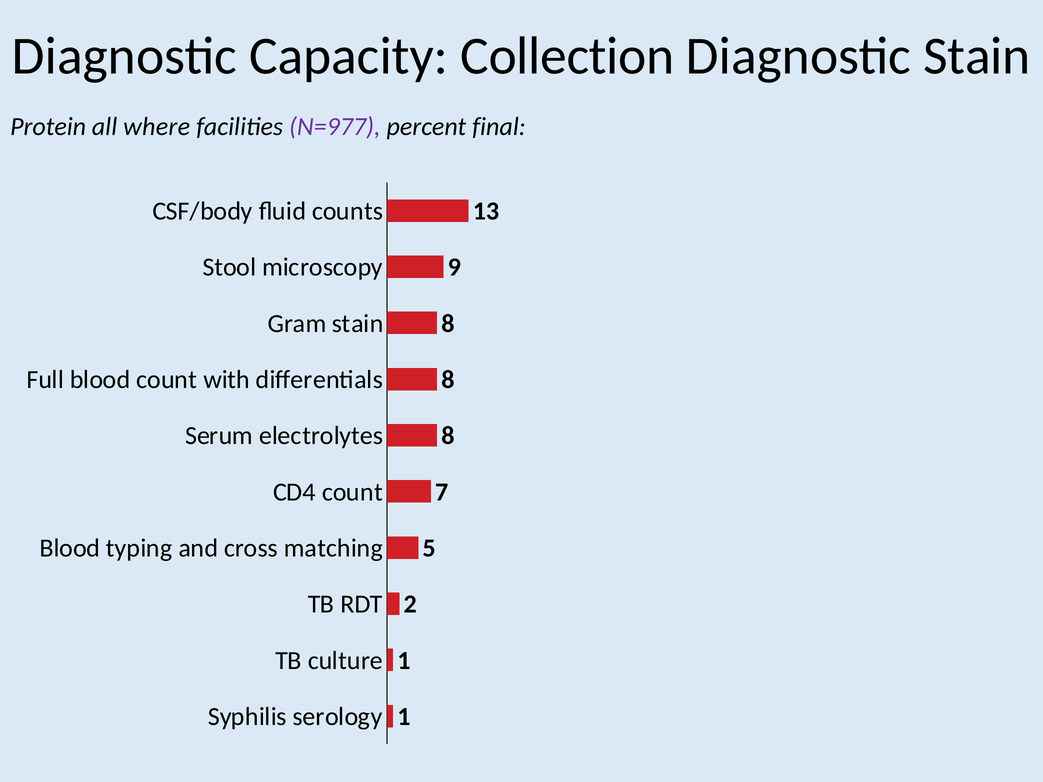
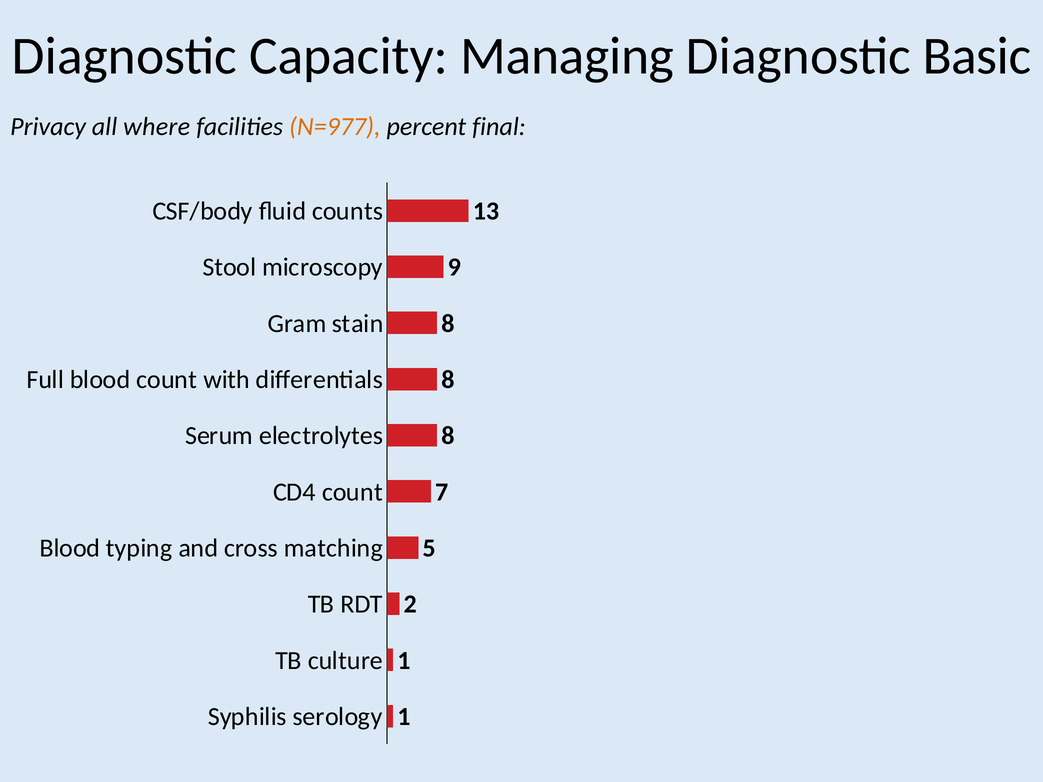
Collection: Collection -> Managing (567, 56)
Diagnostic Stain: Stain -> Basic (977, 56)
Protein: Protein -> Privacy (48, 127)
N=977 colour: purple -> orange (335, 127)
